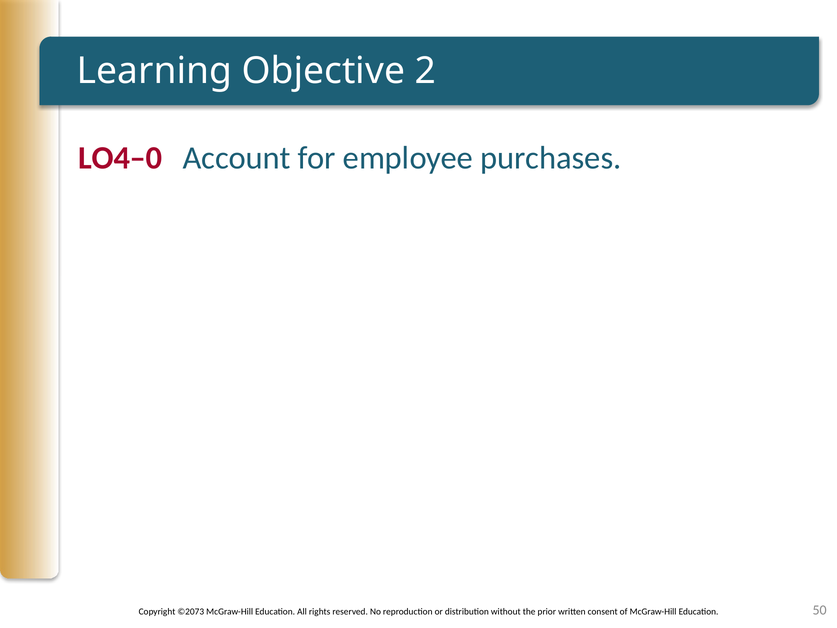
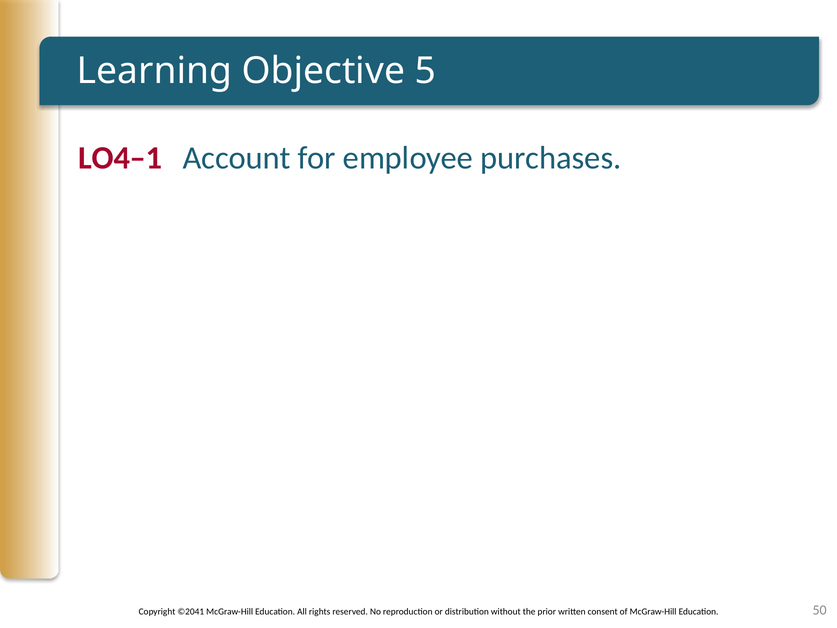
2: 2 -> 5 (425, 71)
LO4–0: LO4–0 -> LO4–1 (120, 158)
©2073: ©2073 -> ©2041 (191, 611)
